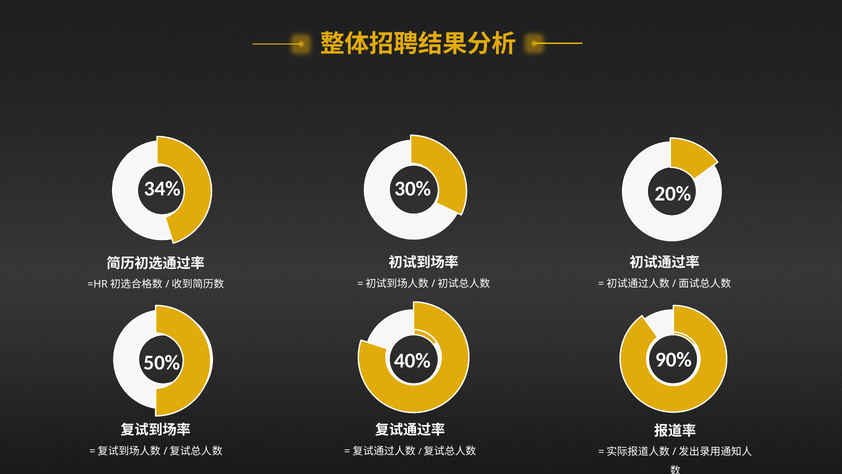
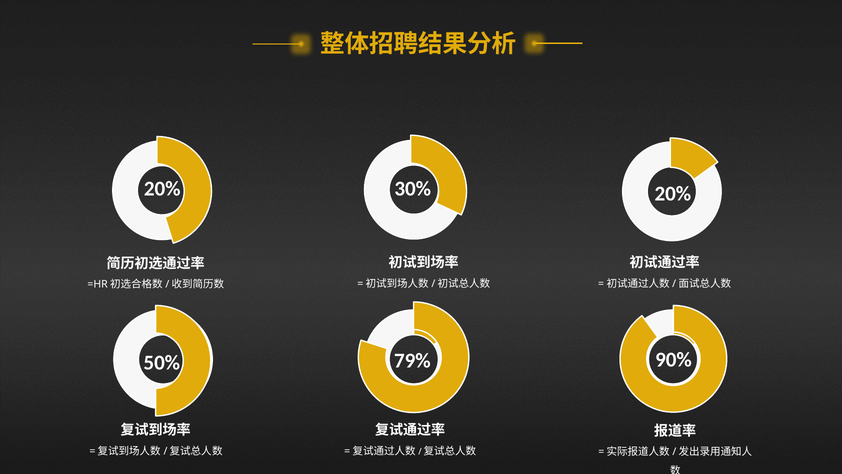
34%: 34% -> 20% (162, 189)
40%: 40% -> 79% (412, 360)
